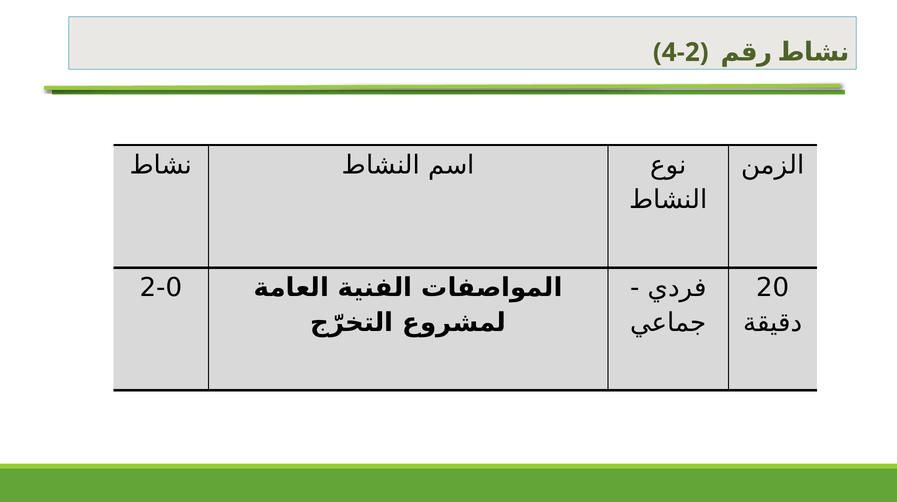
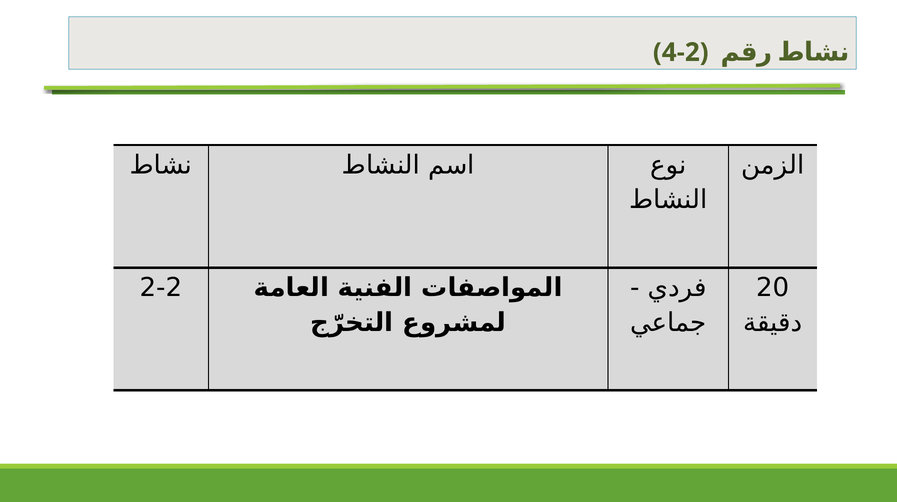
2-0: 2-0 -> 2-2 (161, 288)
